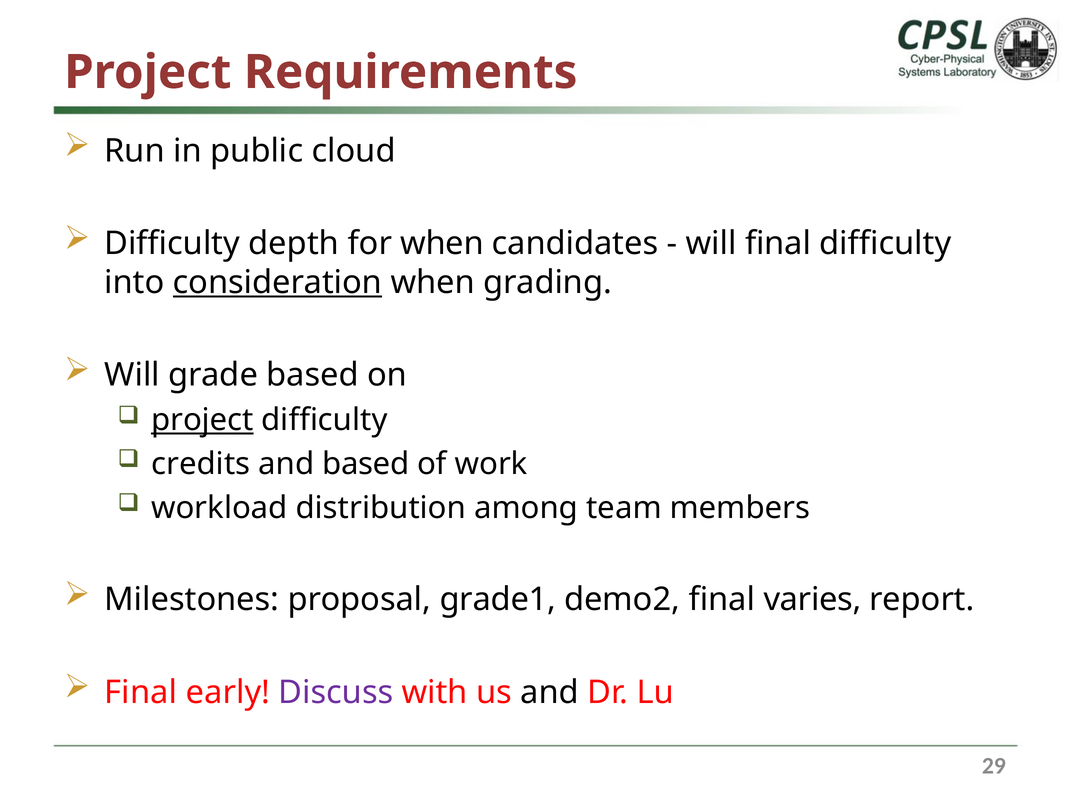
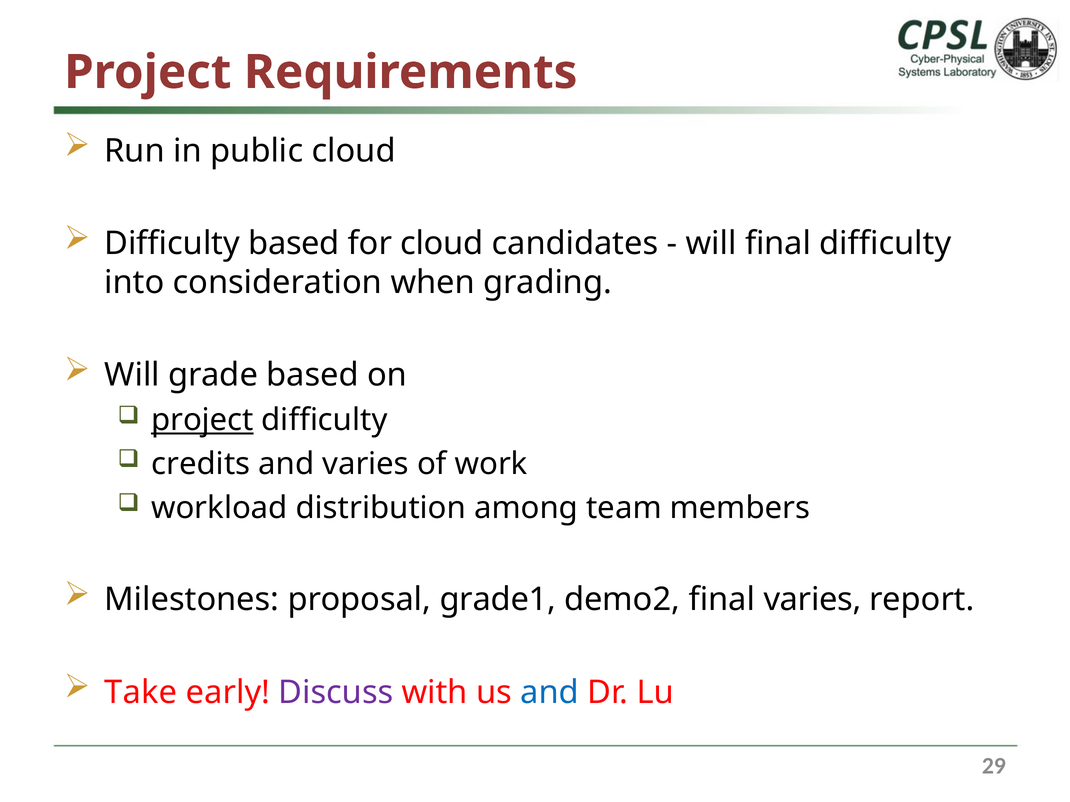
Difficulty depth: depth -> based (294, 244)
for when: when -> cloud (442, 244)
consideration underline: present -> none (277, 283)
and based: based -> varies (366, 464)
Final: Final -> Take (141, 693)
and colour: black -> blue (550, 693)
